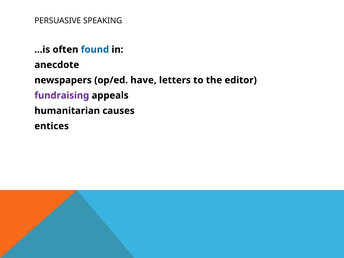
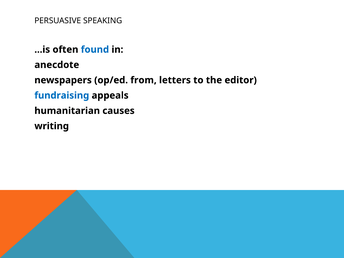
have: have -> from (144, 80)
fundraising colour: purple -> blue (62, 95)
entices: entices -> writing (52, 126)
